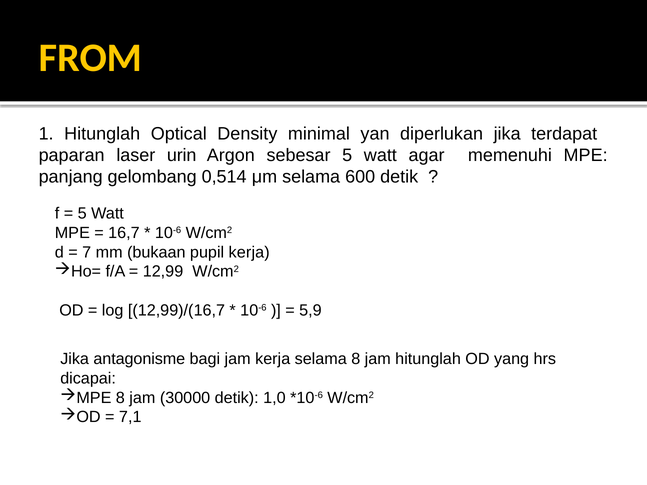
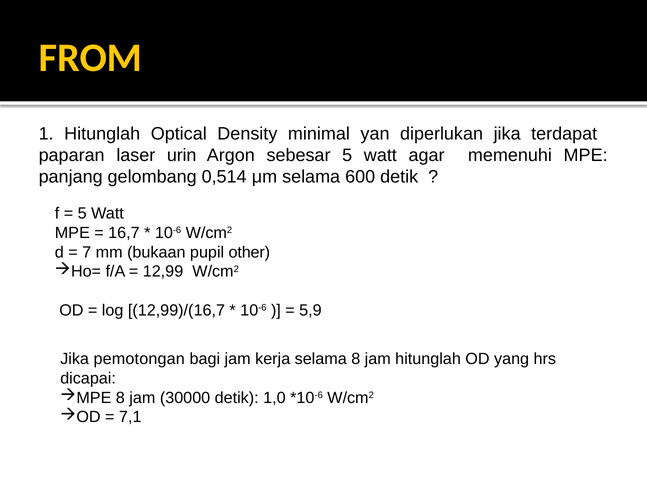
pupil kerja: kerja -> other (249, 252)
antagonisme: antagonisme -> pemotongan (139, 359)
